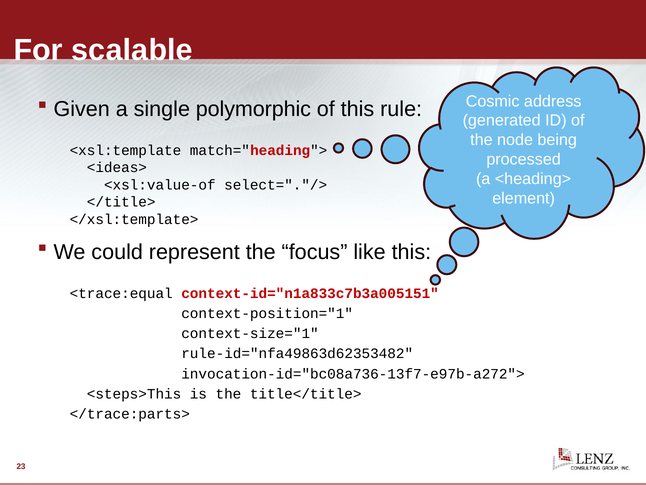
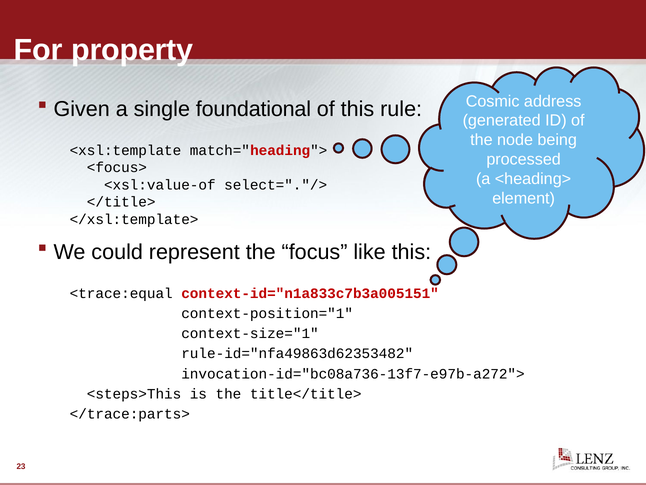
scalable: scalable -> property (132, 50)
polymorphic: polymorphic -> foundational (253, 109)
<ideas>: <ideas> -> <focus> (117, 167)
